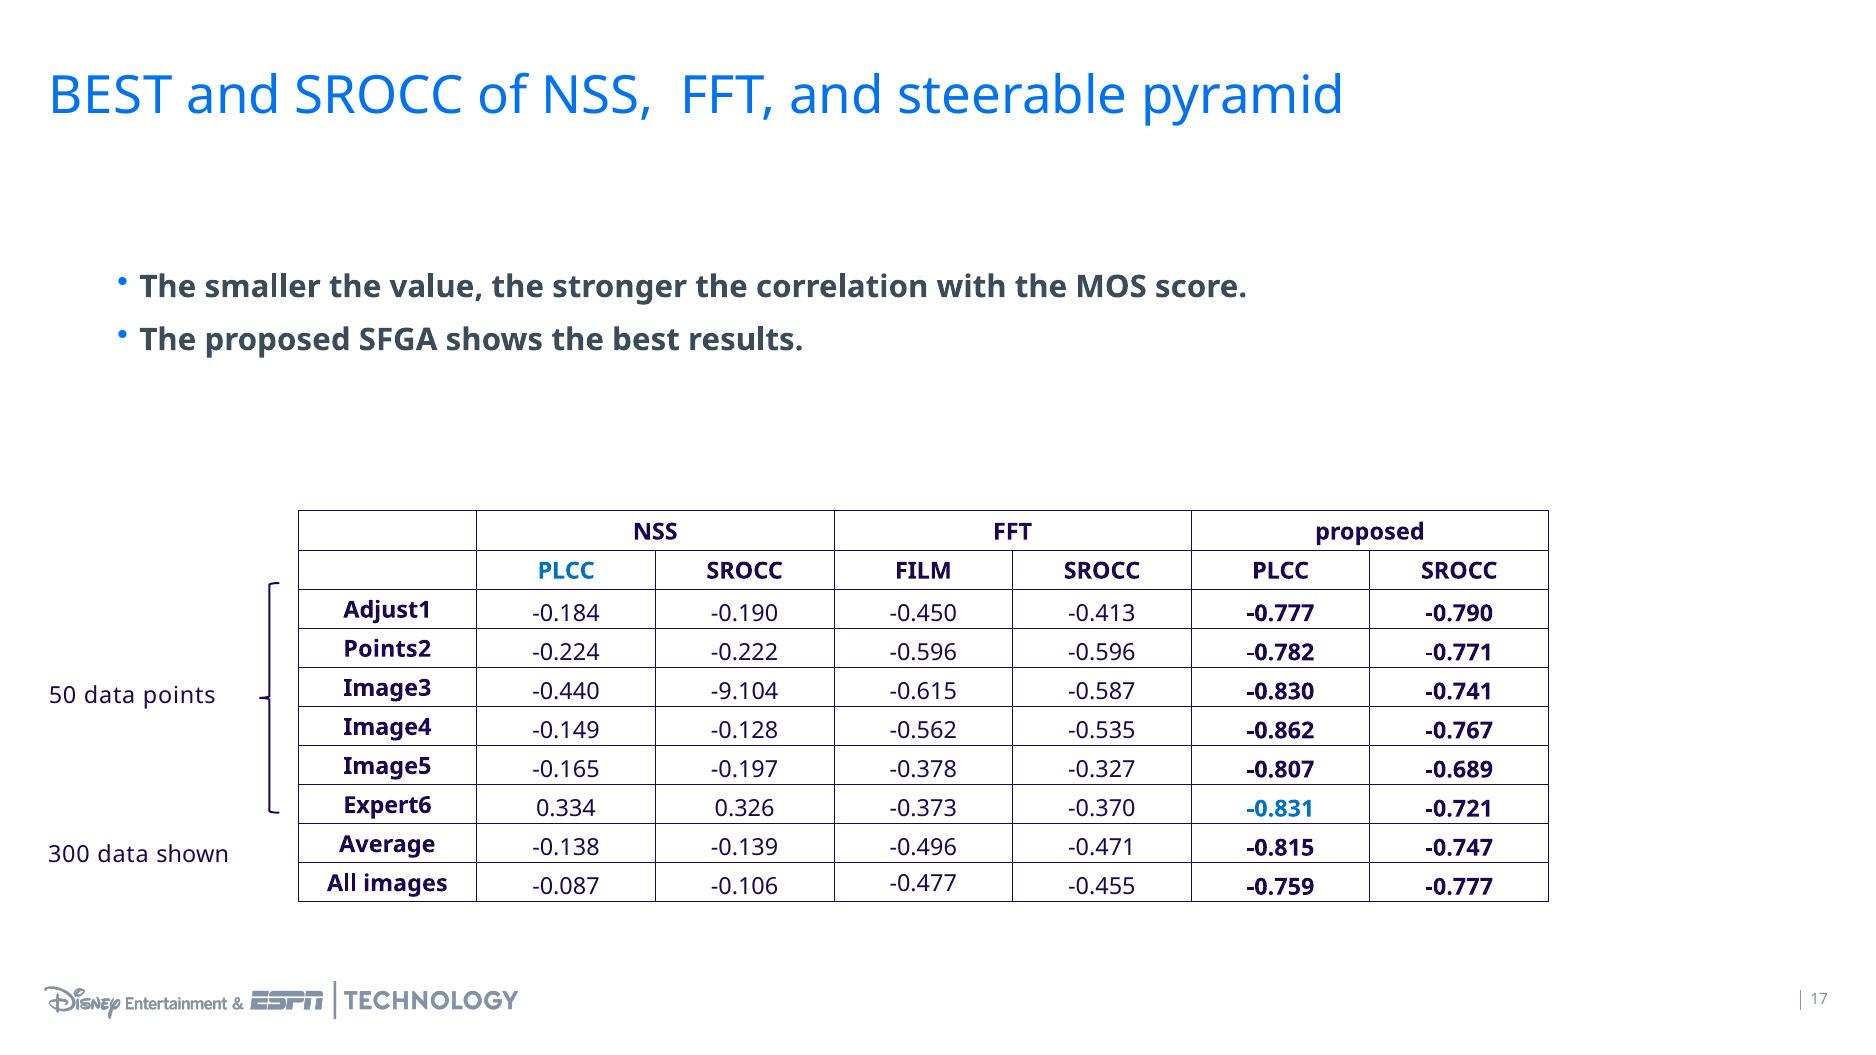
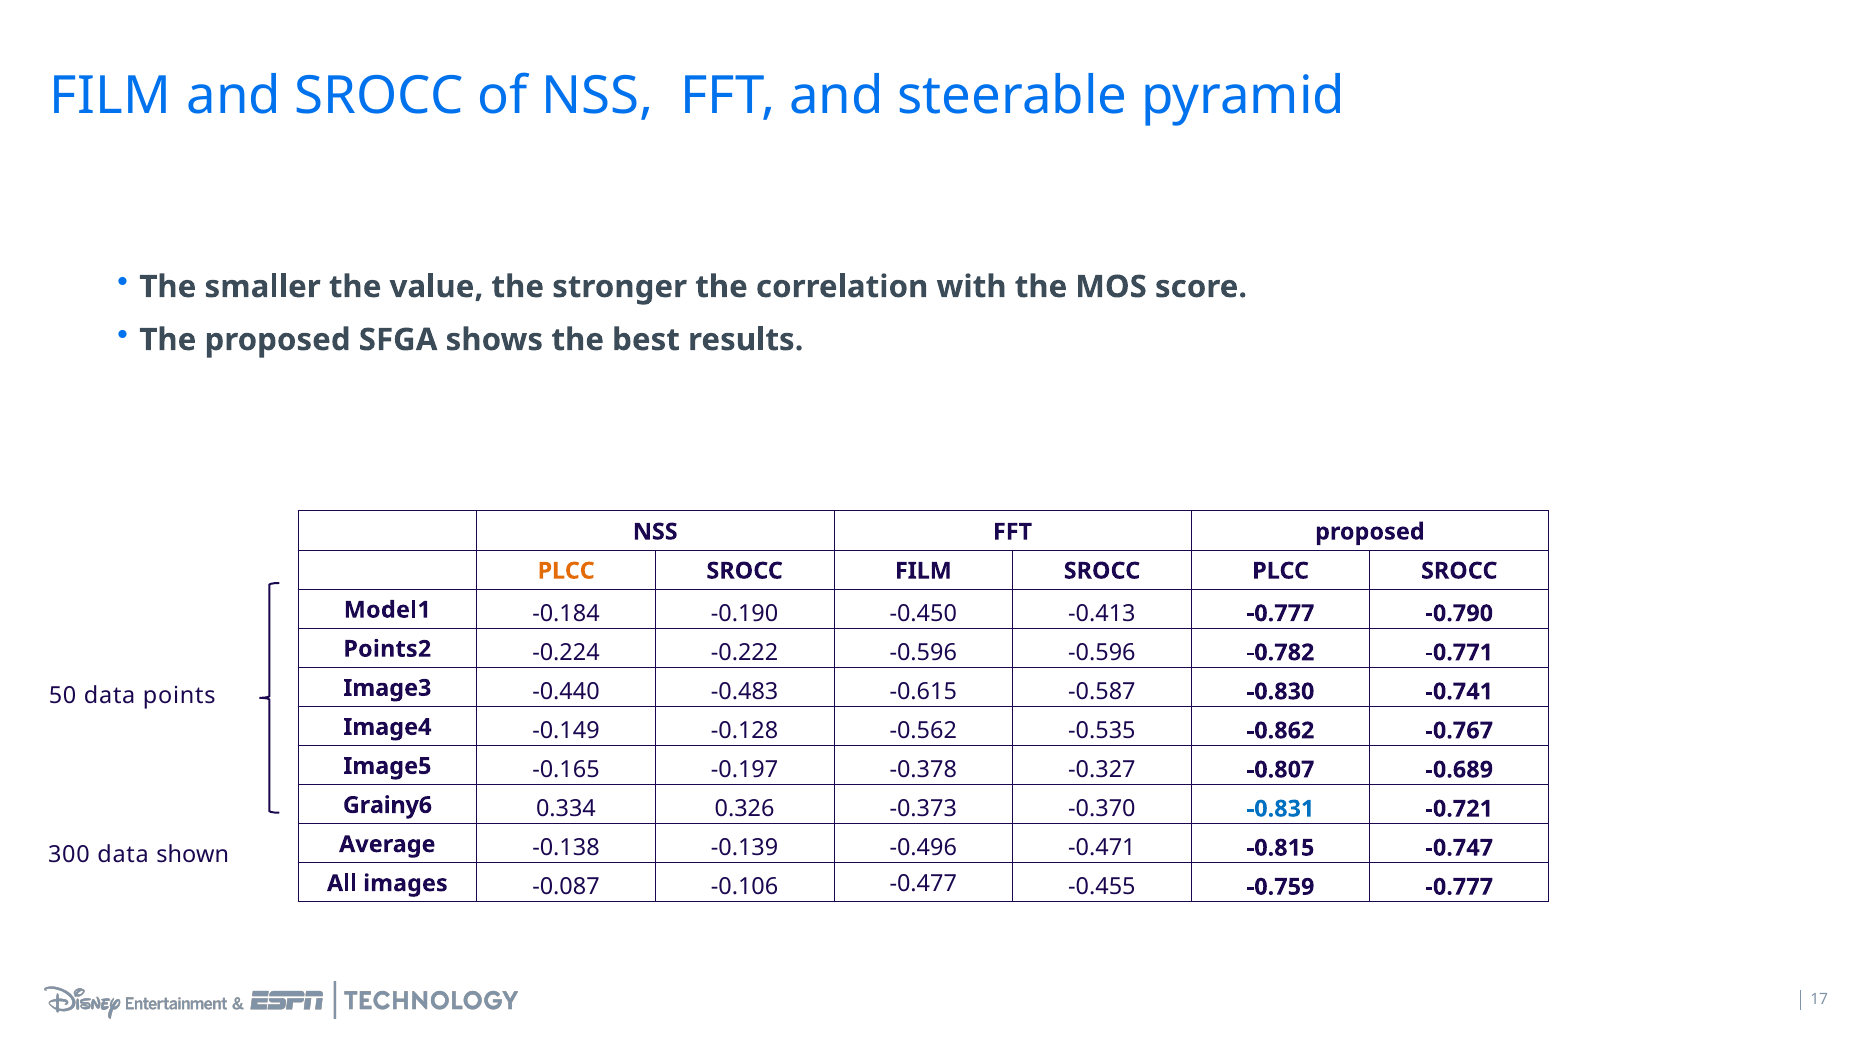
BEST: BEST -> FILM (111, 96)
PLCC colour: blue -> orange (566, 571)
Adjust1: Adjust1 -> Model1 (387, 610)
-9.104: -9.104 -> -0.483 (745, 692)
Expert6: Expert6 -> Grainy6 (387, 805)
